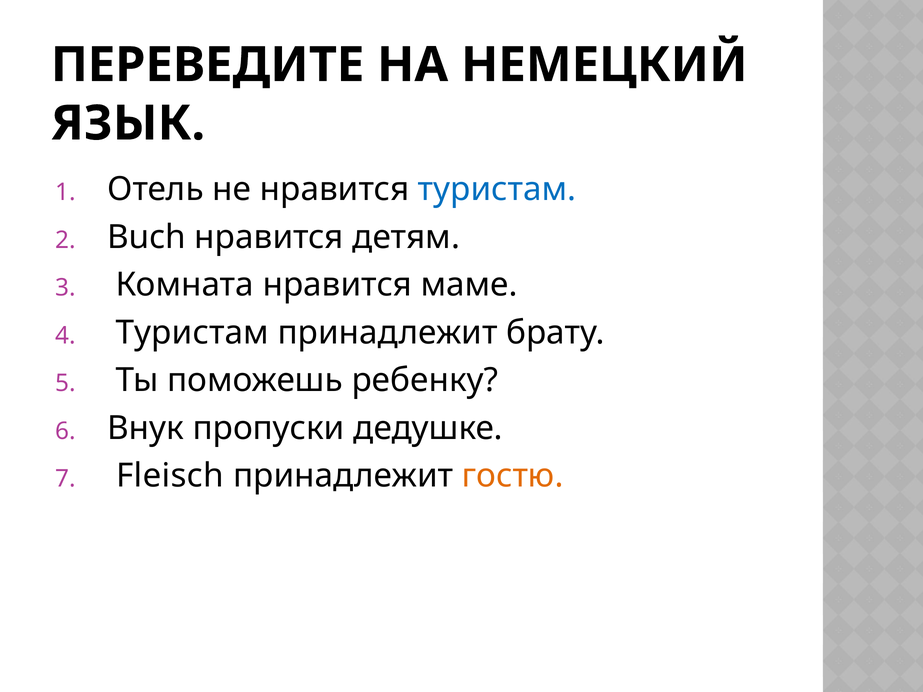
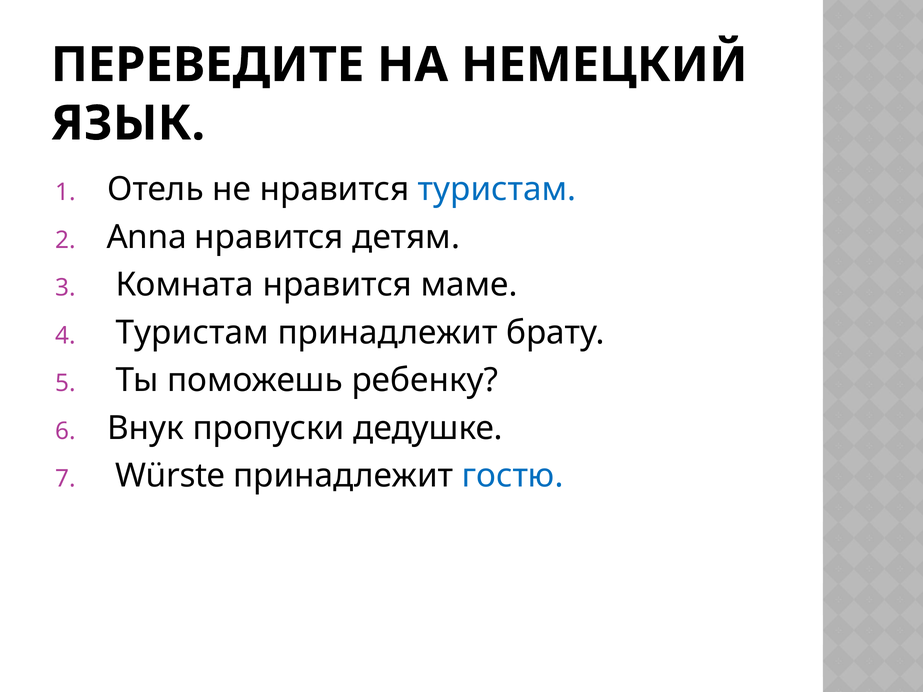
Buch: Buch -> Anna (147, 237)
Fleisch: Fleisch -> Würstе (170, 476)
гостю colour: orange -> blue (513, 476)
